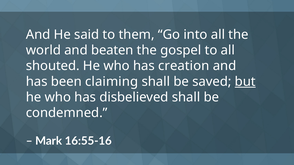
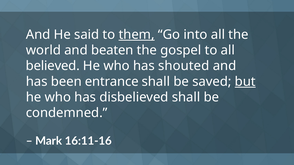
them underline: none -> present (137, 35)
shouted: shouted -> believed (53, 66)
creation: creation -> shouted (184, 66)
claiming: claiming -> entrance (112, 82)
16:55-16: 16:55-16 -> 16:11-16 (88, 141)
